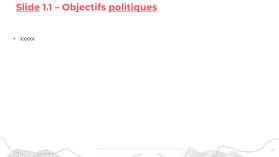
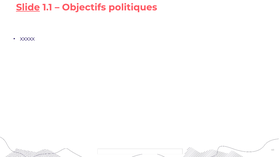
politiques underline: present -> none (133, 7)
